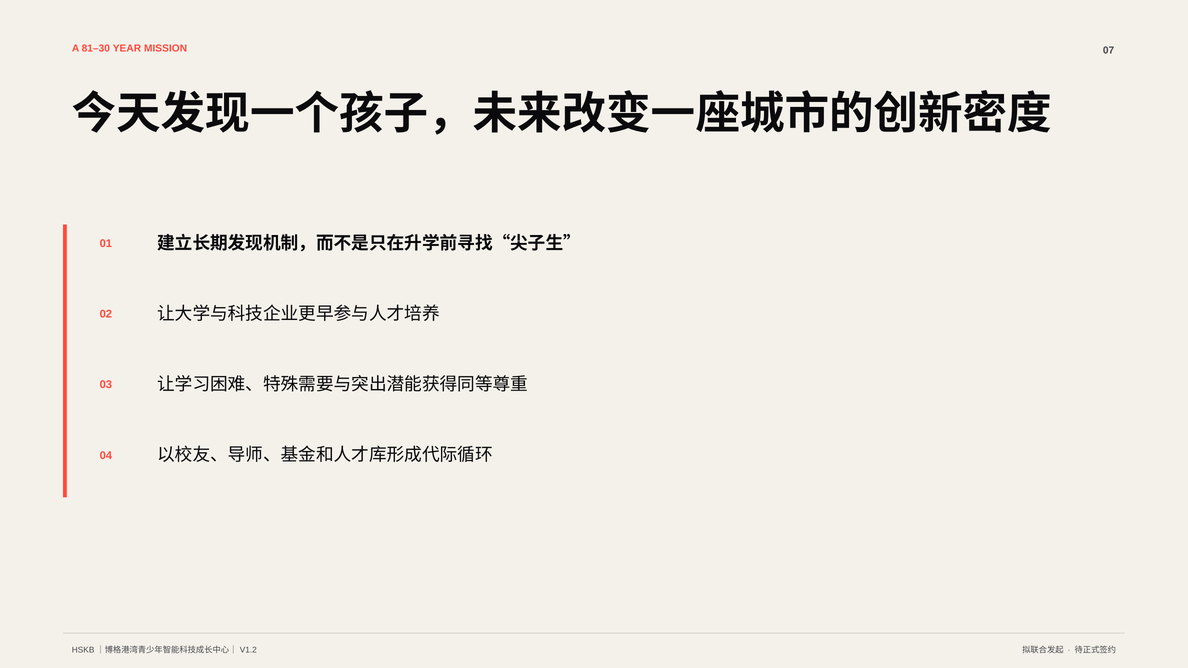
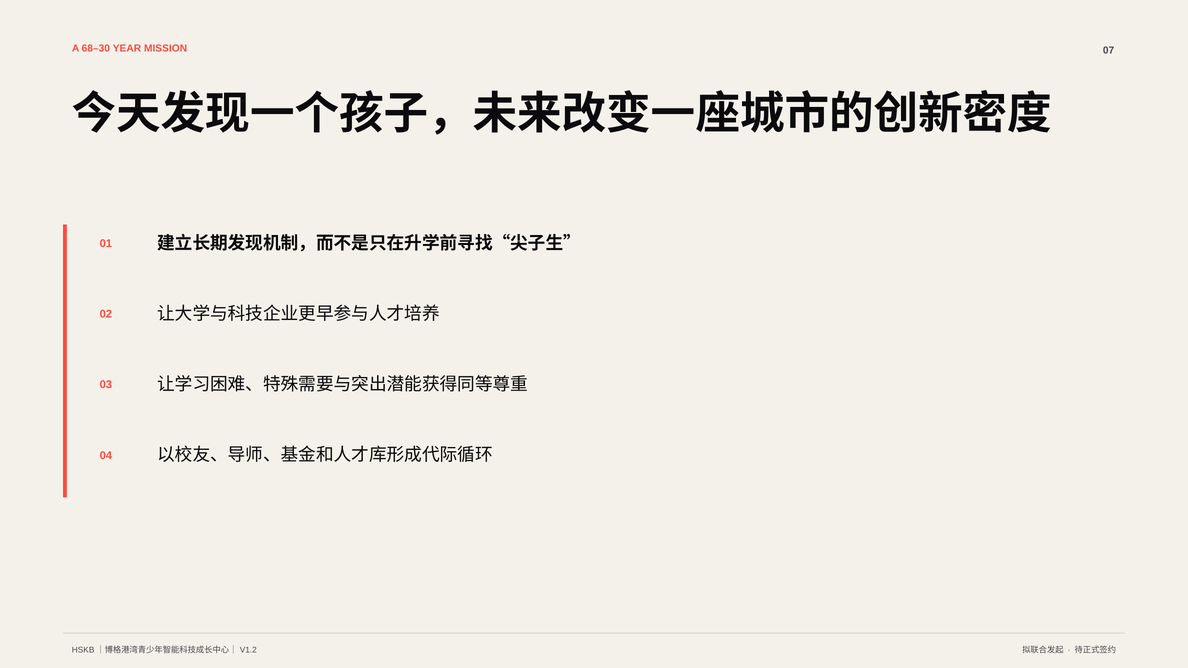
81–30: 81–30 -> 68–30 (96, 48)
